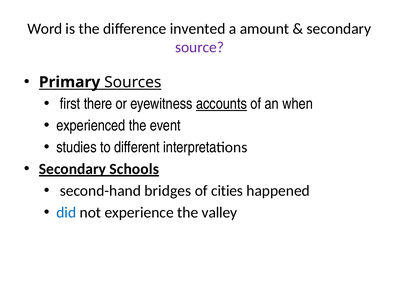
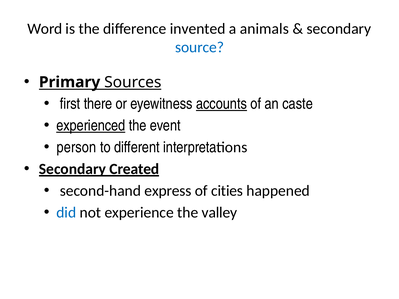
amount: amount -> animals (264, 29)
source colour: purple -> blue (200, 47)
when: when -> caste (298, 104)
experienced underline: none -> present (91, 126)
studies: studies -> person (76, 147)
Schools: Schools -> Created (134, 169)
bridges: bridges -> express (168, 191)
